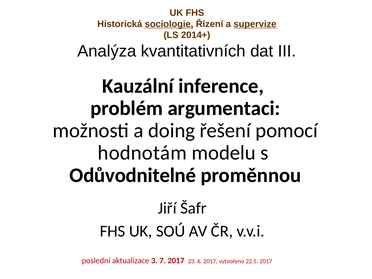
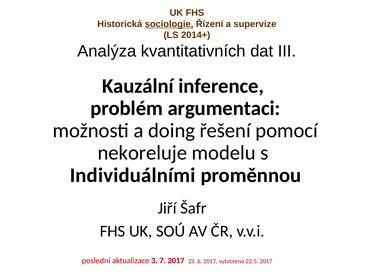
supervize underline: present -> none (255, 24)
hodnotám: hodnotám -> nekoreluje (142, 153)
Odůvodnitelné: Odůvodnitelné -> Individuálními (133, 175)
